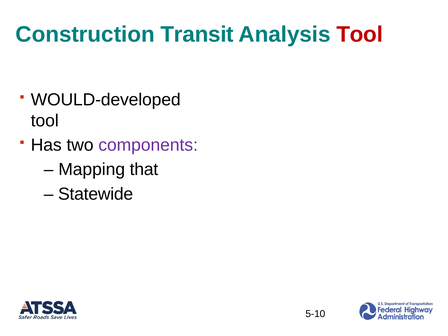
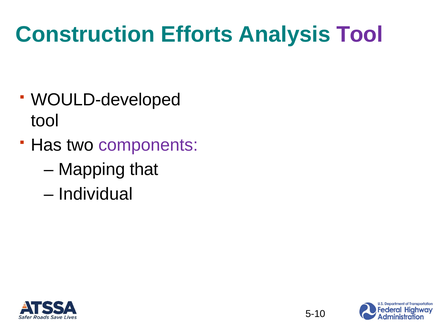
Transit: Transit -> Efforts (197, 35)
Tool colour: red -> purple (360, 35)
Statewide: Statewide -> Individual (96, 194)
